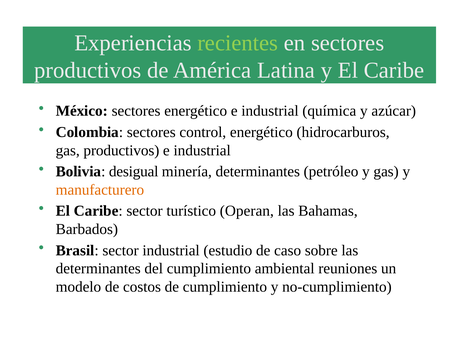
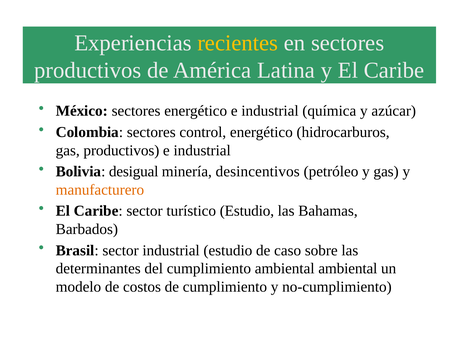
recientes colour: light green -> yellow (238, 43)
minería determinantes: determinantes -> desincentivos (258, 172)
turístico Operan: Operan -> Estudio (247, 211)
ambiental reuniones: reuniones -> ambiental (348, 269)
